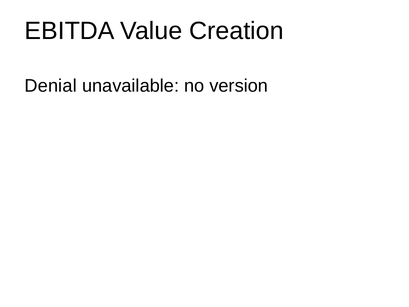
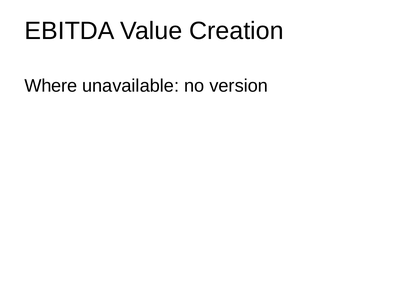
Denial: Denial -> Where (51, 86)
